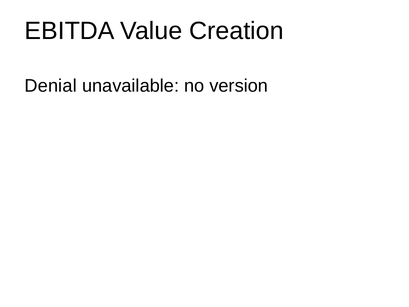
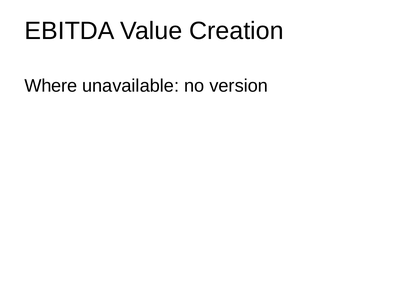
Denial: Denial -> Where (51, 86)
